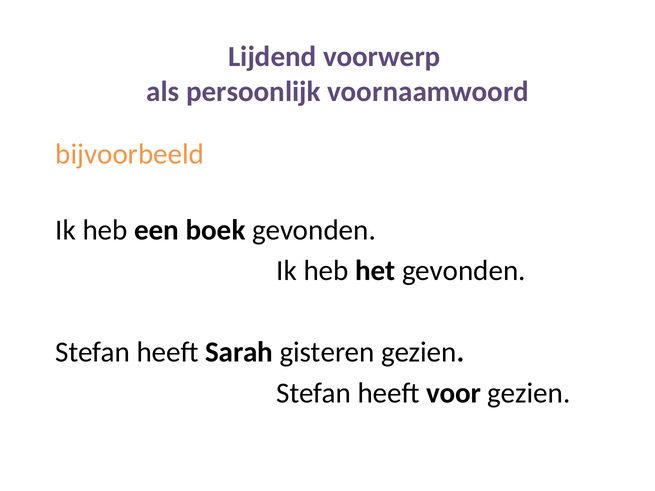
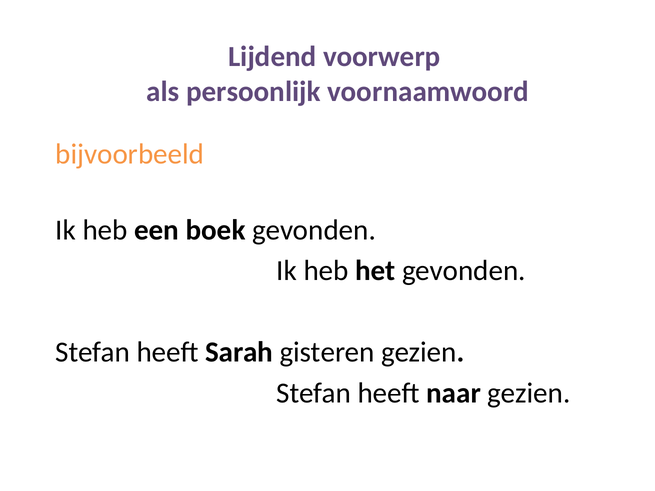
voor: voor -> naar (454, 393)
